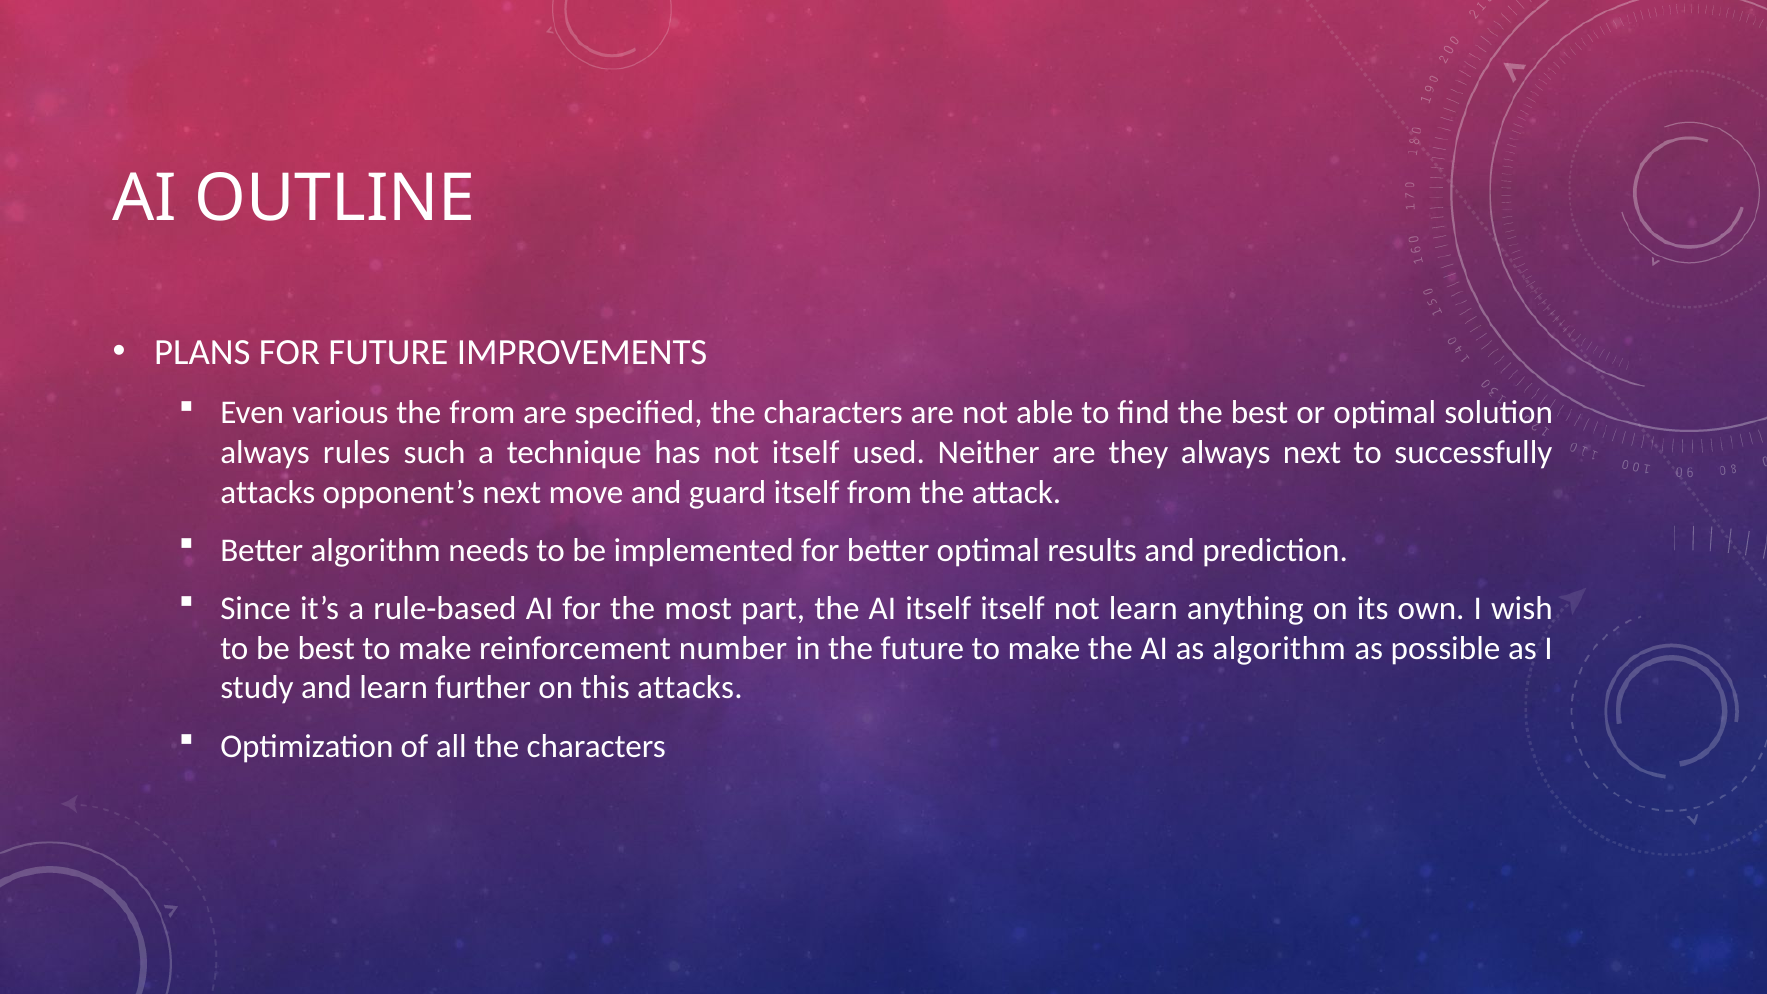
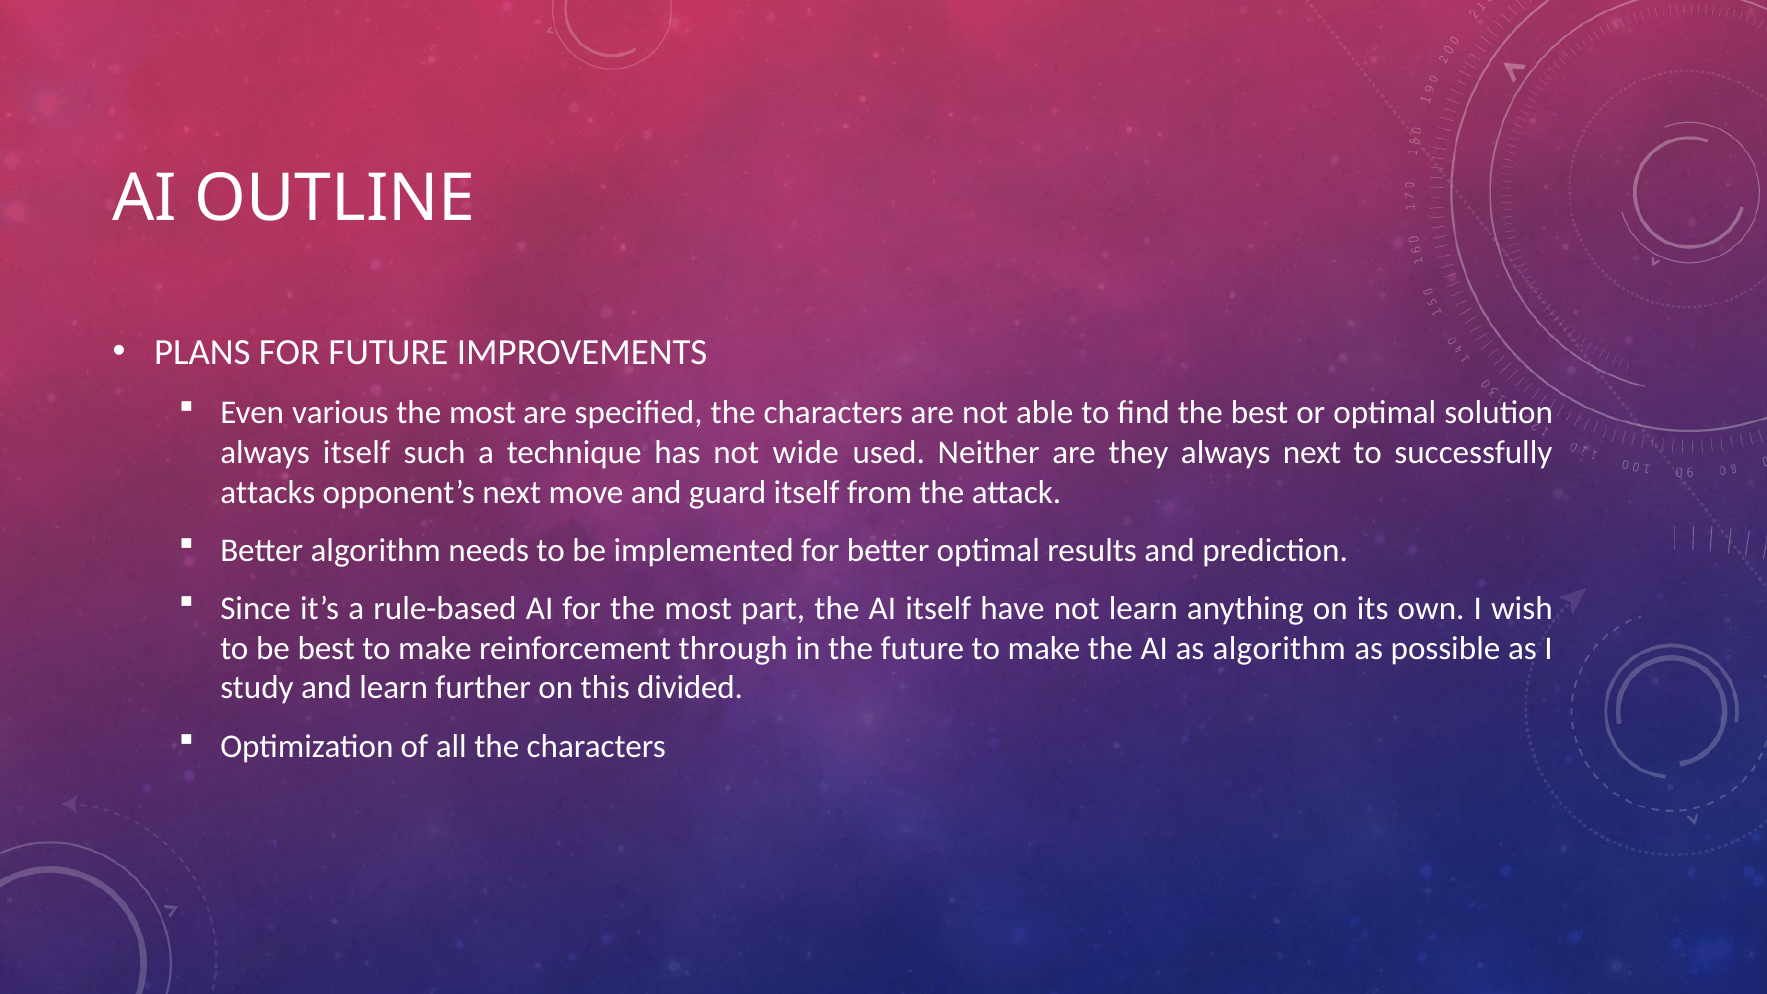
from: from -> most (483, 413)
always rules: rules -> itself (357, 452)
not itself: itself -> wide (806, 452)
itself itself: itself -> have (1013, 608)
number: number -> through (733, 648)
this attacks: attacks -> divided (690, 688)
